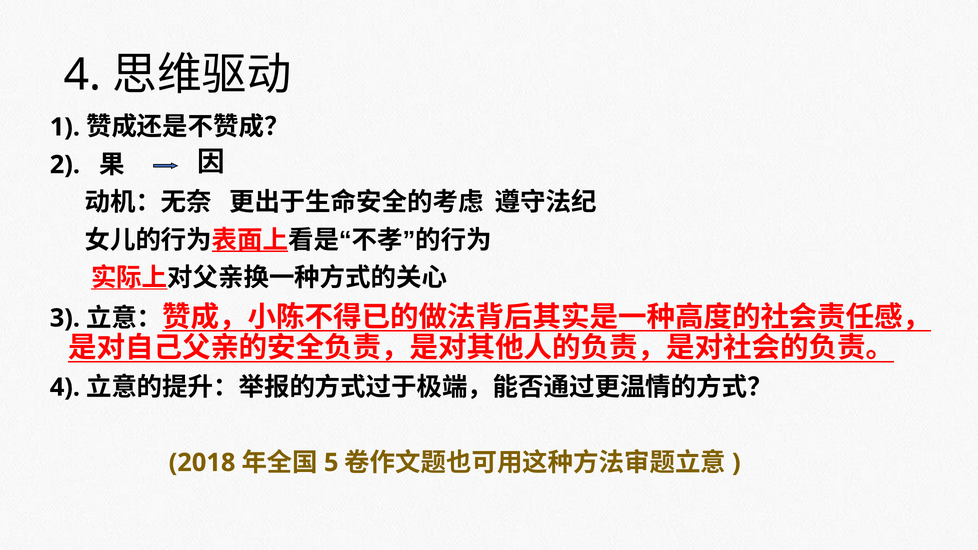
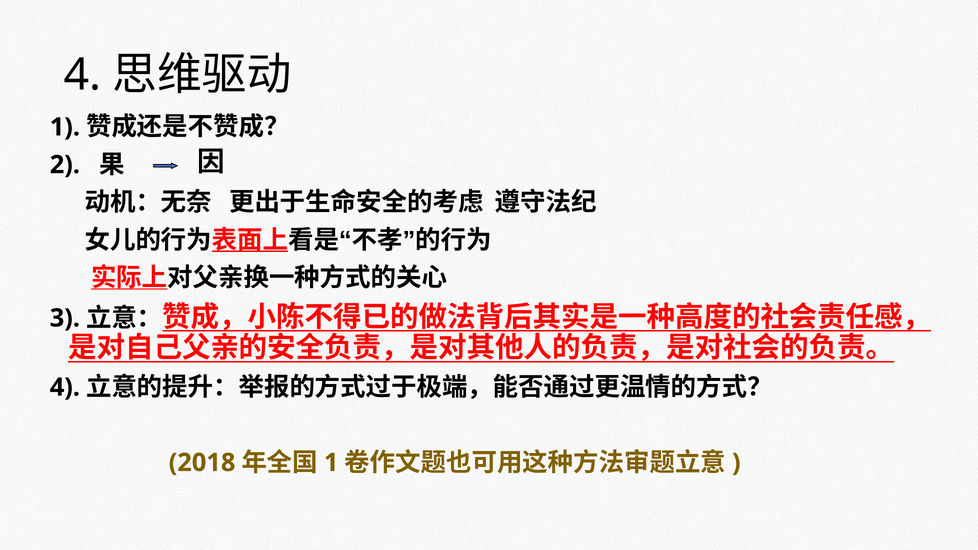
5: 5 -> 1 (331, 463)
